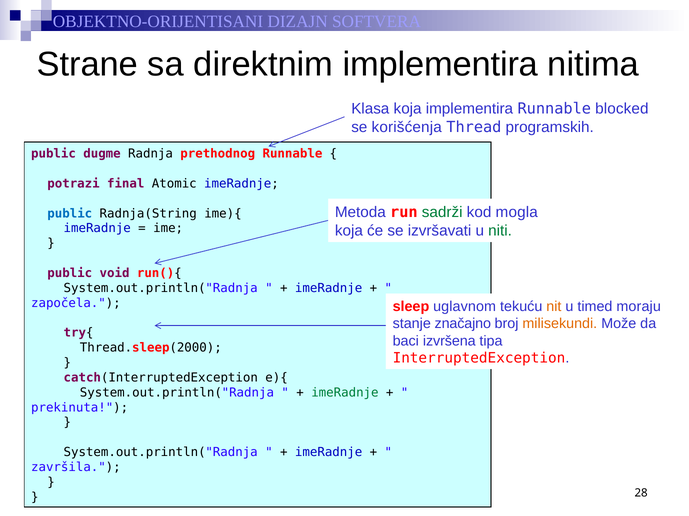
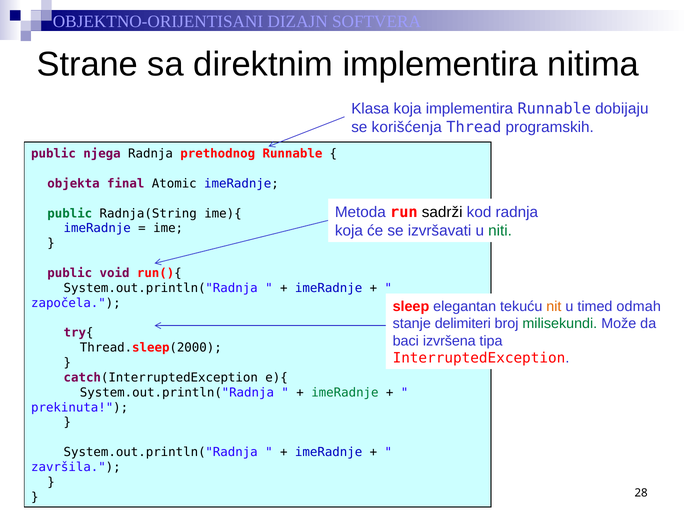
blocked: blocked -> dobijaju (622, 109)
dugme: dugme -> njega (102, 154)
potrazi: potrazi -> objekta (74, 184)
sadrži colour: green -> black (442, 213)
kod mogla: mogla -> radnja (517, 213)
public colour: blue -> green (70, 214)
uglavnom: uglavnom -> elegantan (465, 307)
moraju: moraju -> odmah (639, 307)
značajno: značajno -> delimiteri (463, 324)
milisekundi colour: orange -> green (560, 324)
